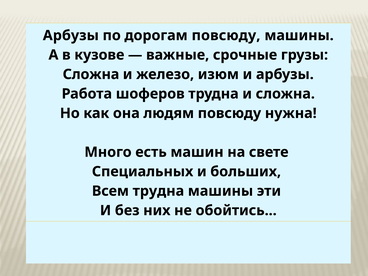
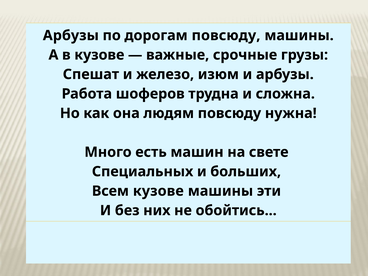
Сложна: Сложна -> Спешат (91, 74)
Всем трудна: трудна -> кузове (158, 191)
